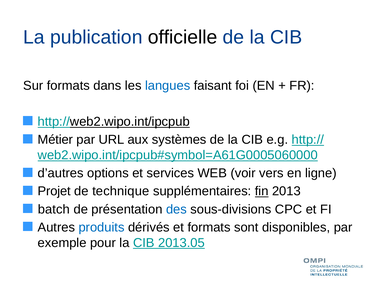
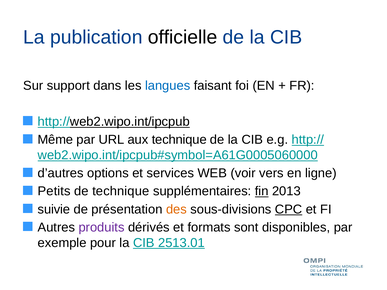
Sur formats: formats -> support (68, 86)
Métier: Métier -> Même (55, 140)
aux systèmes: systèmes -> technique (179, 140)
Projet: Projet -> Petits (54, 191)
batch: batch -> suivie (54, 209)
des colour: blue -> orange (176, 209)
CPC underline: none -> present (289, 209)
produits colour: blue -> purple (102, 227)
2013.05: 2013.05 -> 2513.01 (181, 243)
